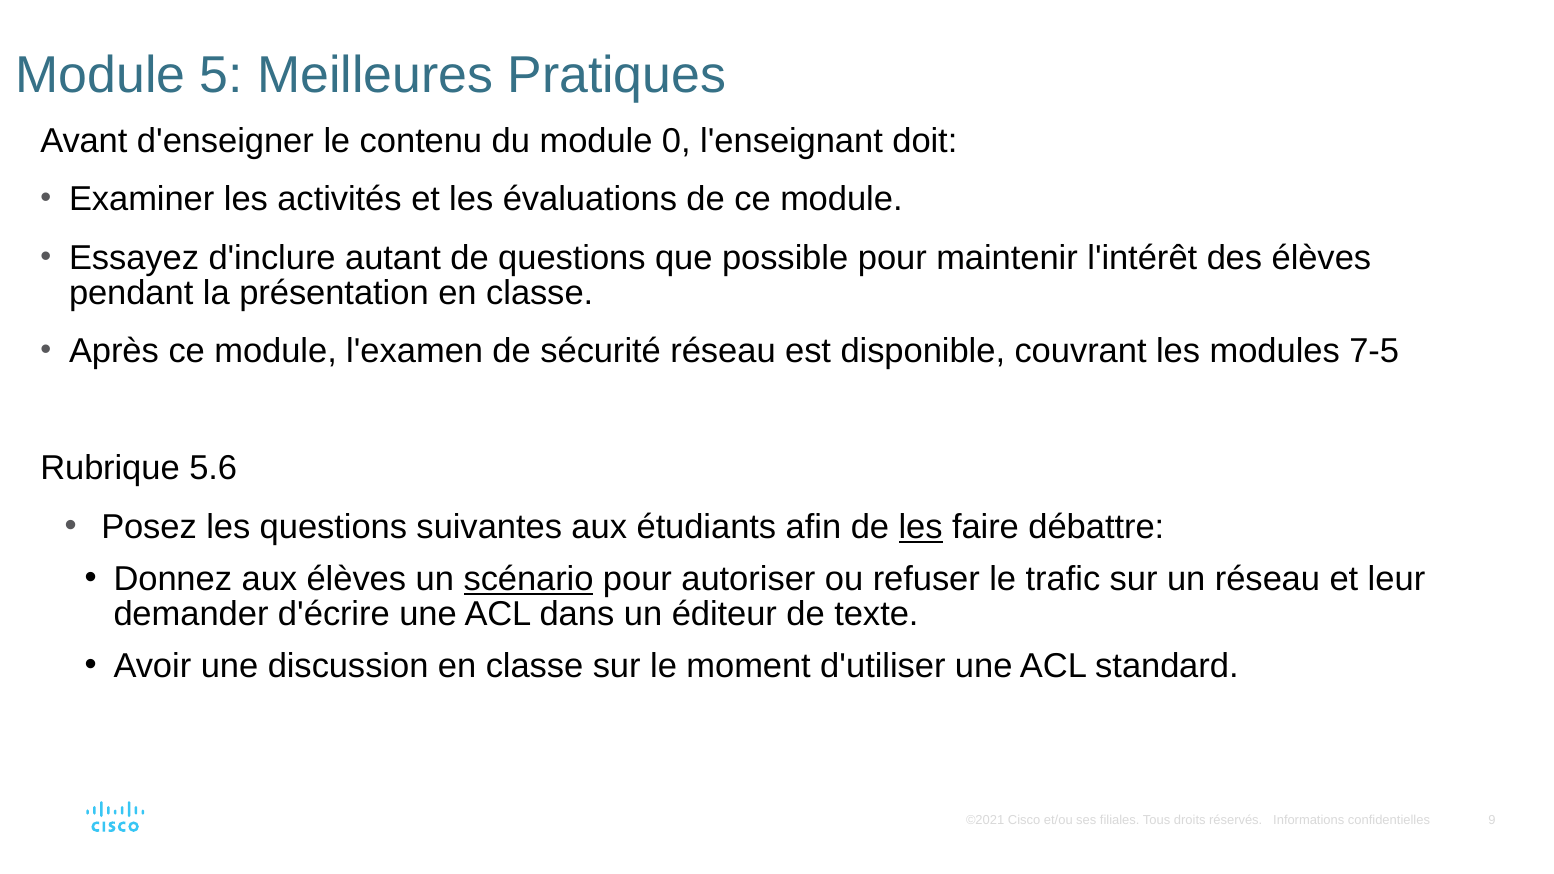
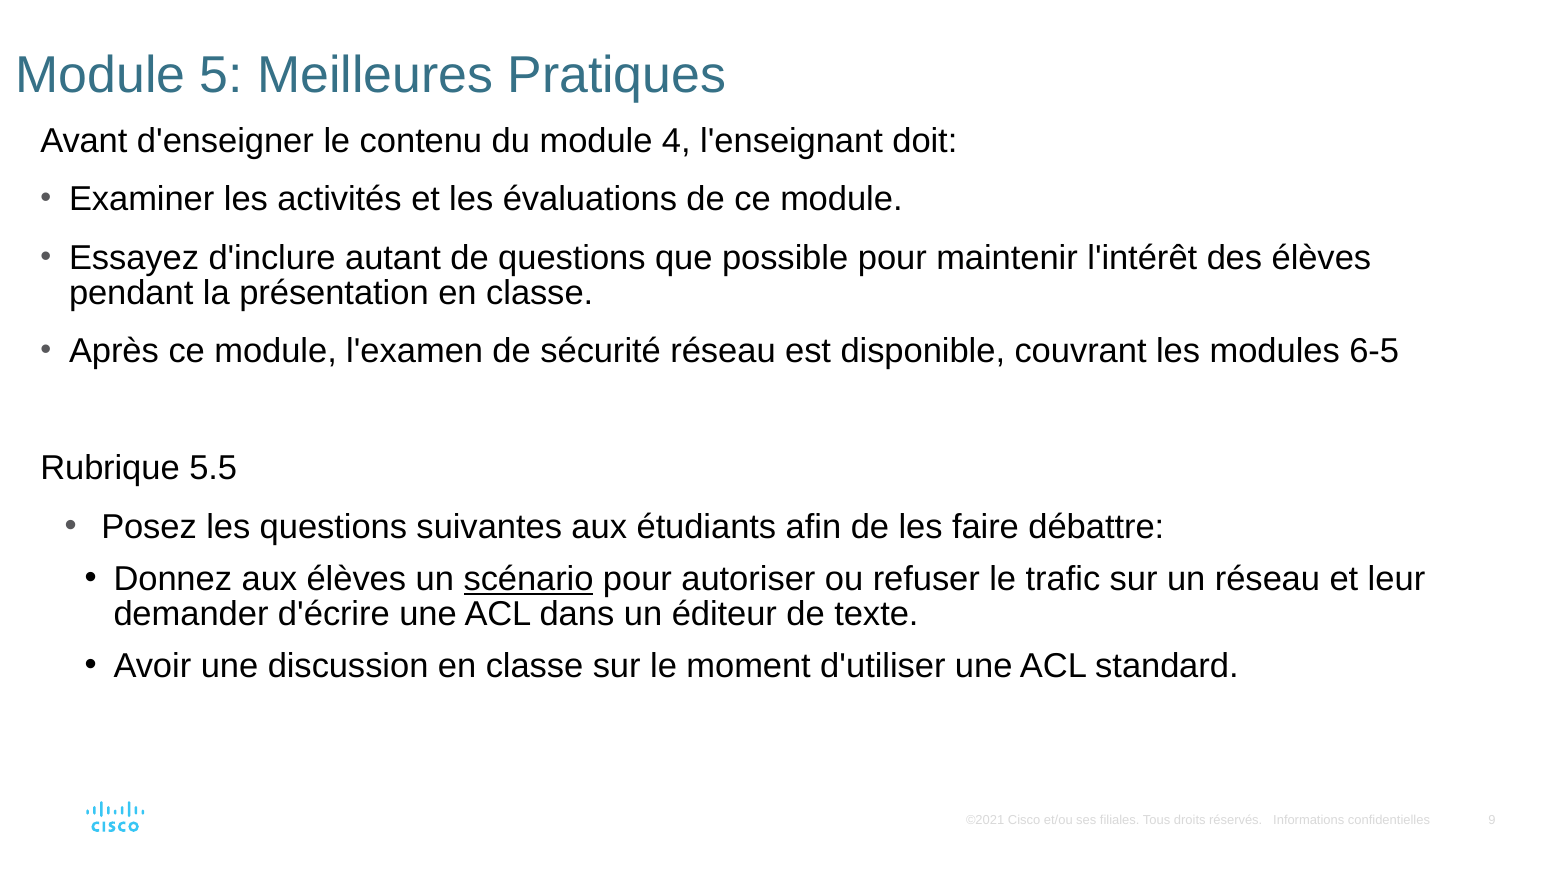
0: 0 -> 4 (676, 141)
7-5: 7-5 -> 6-5 (1374, 352)
5.6: 5.6 -> 5.5 (213, 469)
les underline: present -> none (921, 527)
